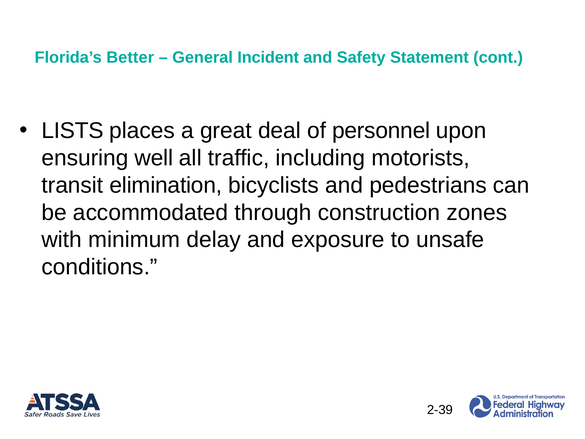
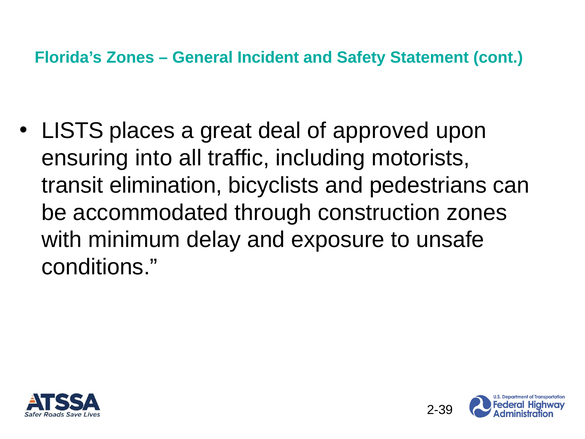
Florida’s Better: Better -> Zones (130, 58)
personnel: personnel -> approved (381, 131)
well: well -> into (154, 158)
